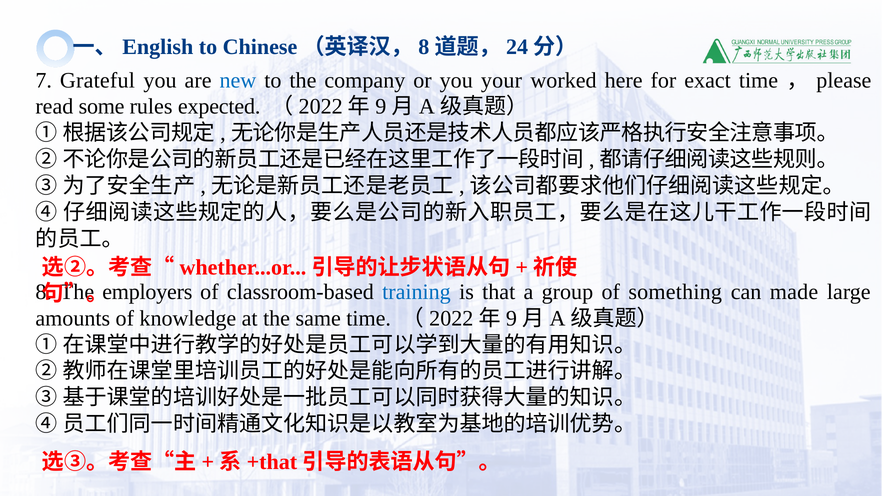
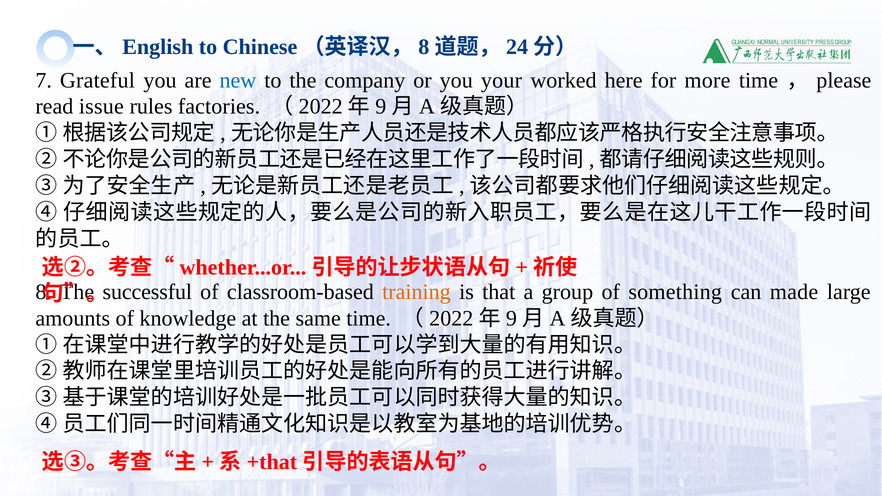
exact: exact -> more (707, 80)
some: some -> issue (101, 107)
expected: expected -> factories (219, 107)
employers: employers -> successful (147, 292)
training colour: blue -> orange (417, 292)
